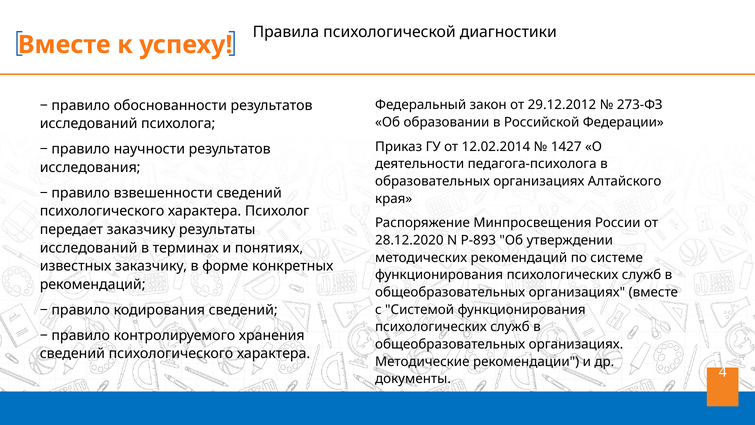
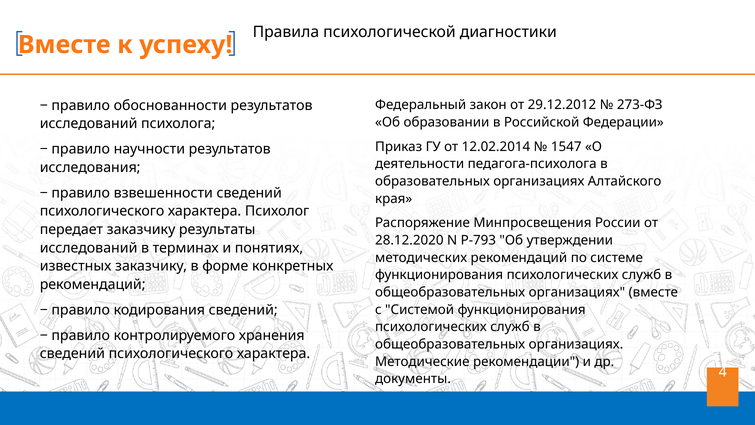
1427: 1427 -> 1547 (566, 146)
Р-893: Р-893 -> Р-793 (478, 240)
